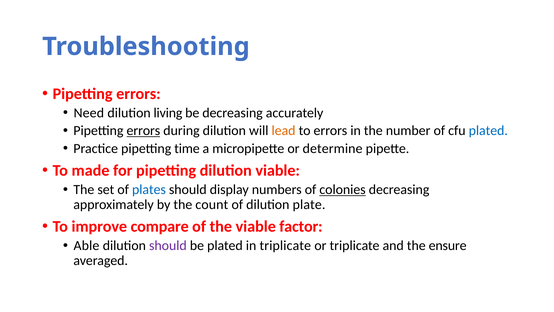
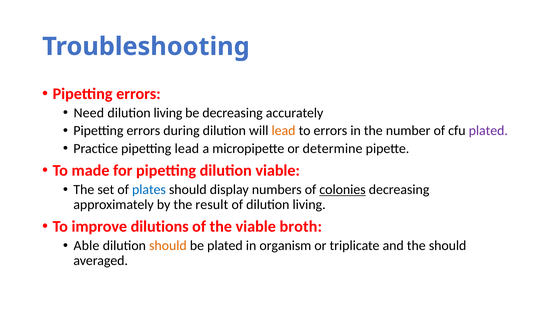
errors underline: present -> none (143, 131)
plated colour: blue -> purple (488, 131)
pipetting time: time -> lead (187, 148)
count: count -> result (212, 204)
of dilution plate: plate -> living (309, 204)
compare: compare -> dilutions (160, 226)
factor: factor -> broth (301, 226)
should colour: purple -> orange (168, 245)
in triplicate: triplicate -> organism (285, 245)
the ensure: ensure -> should (448, 245)
